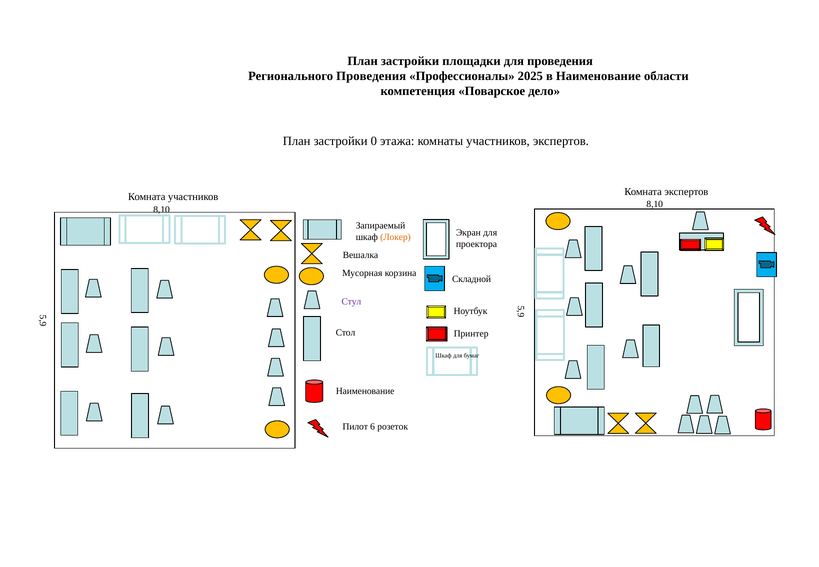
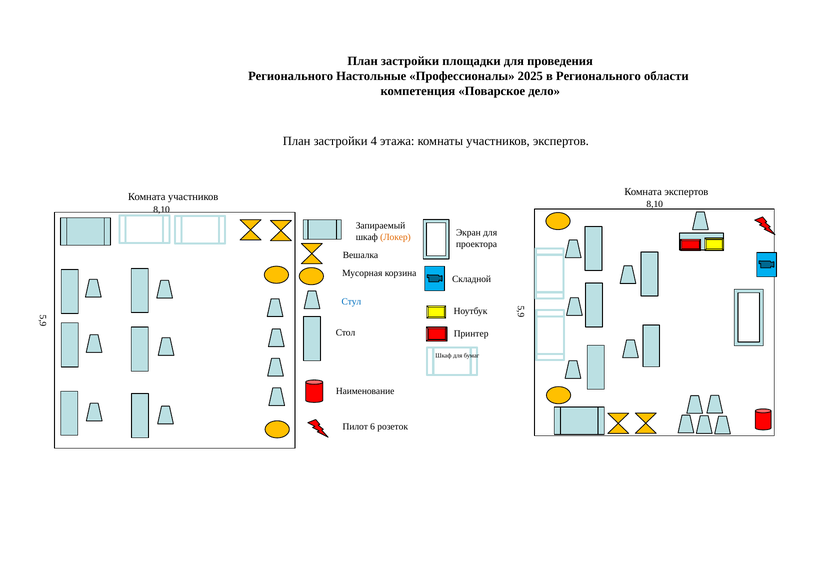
Регионального Проведения: Проведения -> Настольные (371, 76)
в Наименование: Наименование -> Регионального (598, 76)
0: 0 -> 4 (374, 141)
Стул colour: purple -> blue (351, 302)
